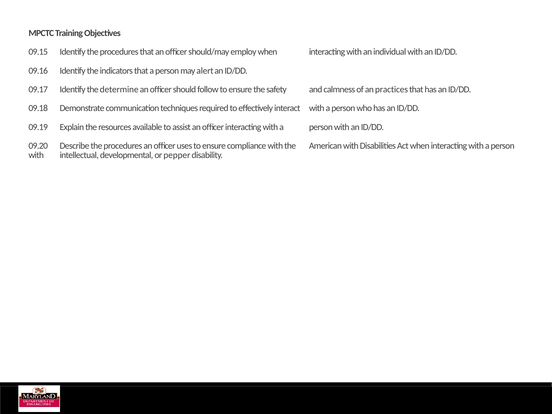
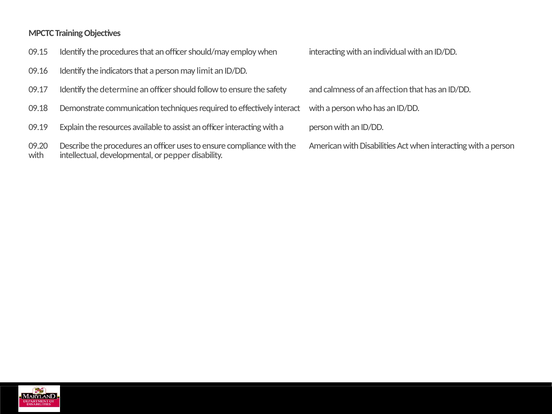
alert: alert -> limit (205, 71)
practices: practices -> affection (391, 90)
